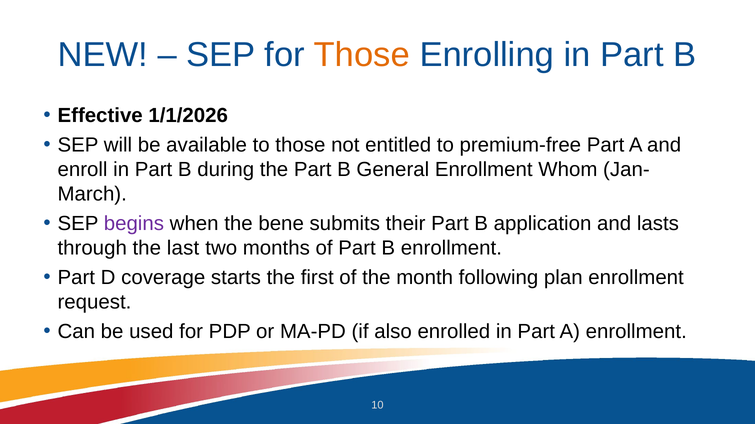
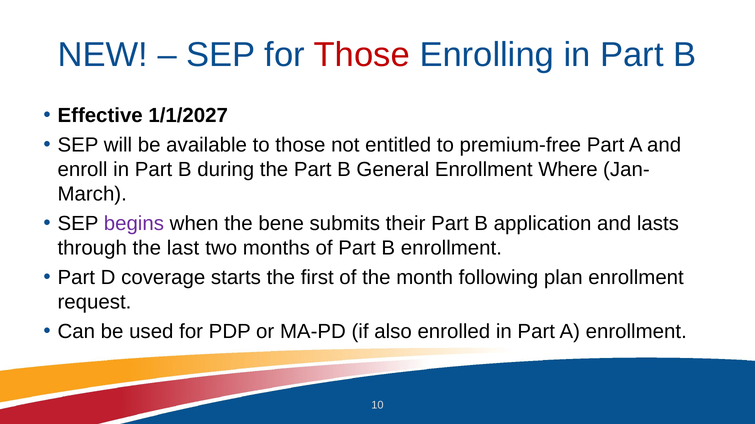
Those colour: orange -> red (362, 55)
1/1/2026: 1/1/2026 -> 1/1/2027 (188, 116)
Whom: Whom -> Where (568, 170)
